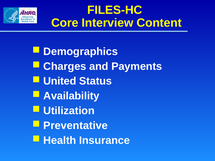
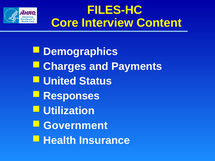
Availability: Availability -> Responses (71, 96)
Preventative: Preventative -> Government (75, 126)
